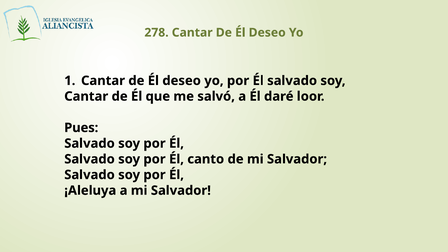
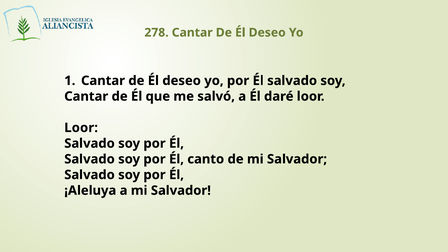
Pues: Pues -> Loor (81, 128)
